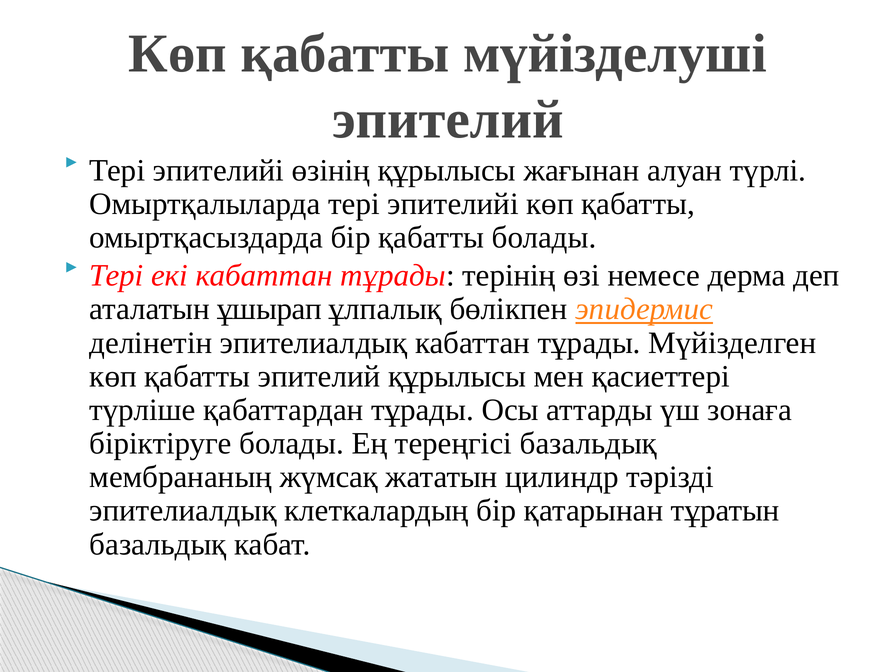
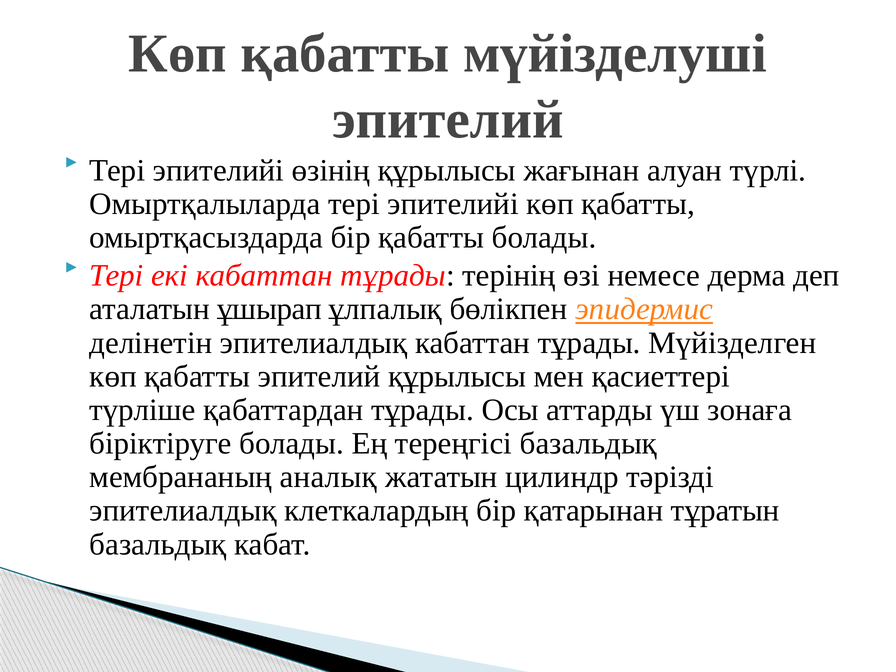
жүмсақ: жүмсақ -> аналық (328, 477)
